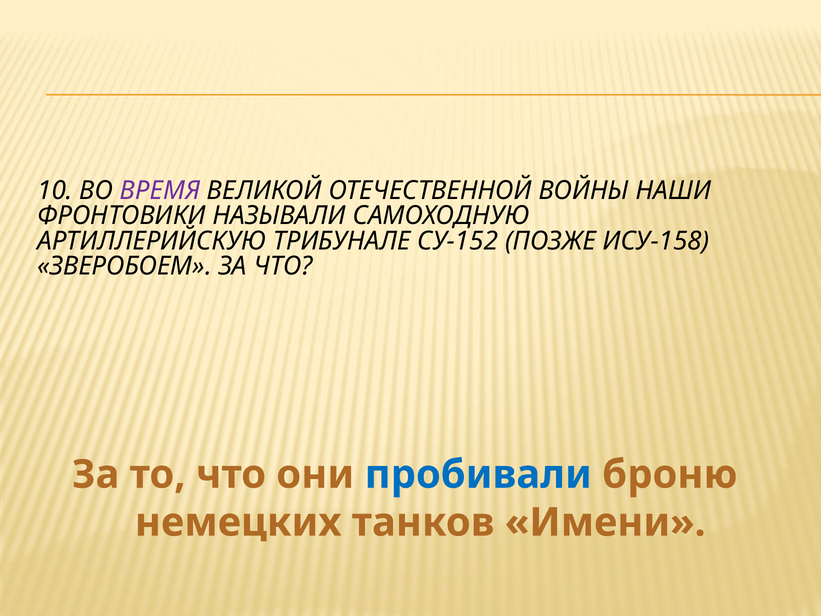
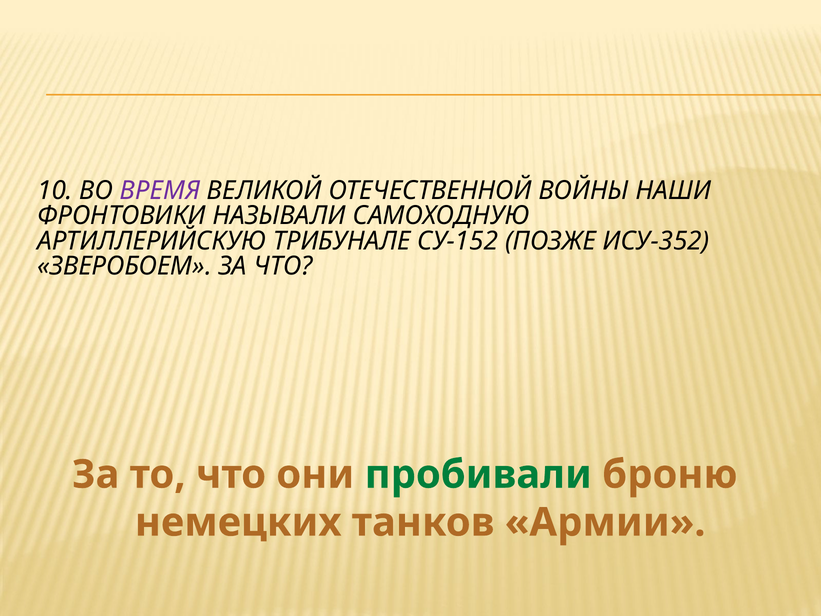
ИСУ-158: ИСУ-158 -> ИСУ-352 (656, 241)
пробивали colour: blue -> green (478, 474)
Имени: Имени -> Армии (605, 522)
